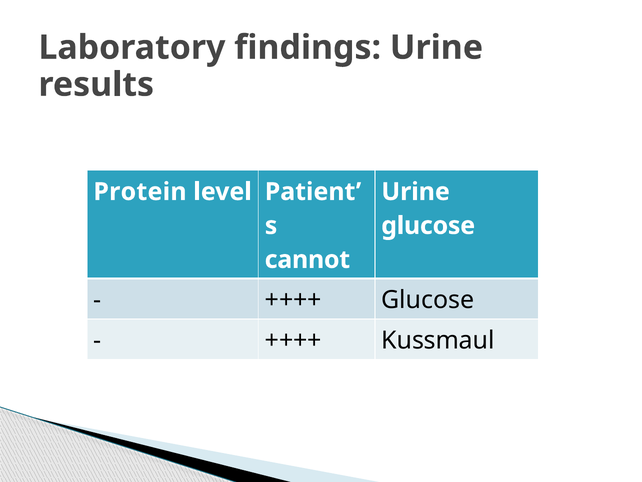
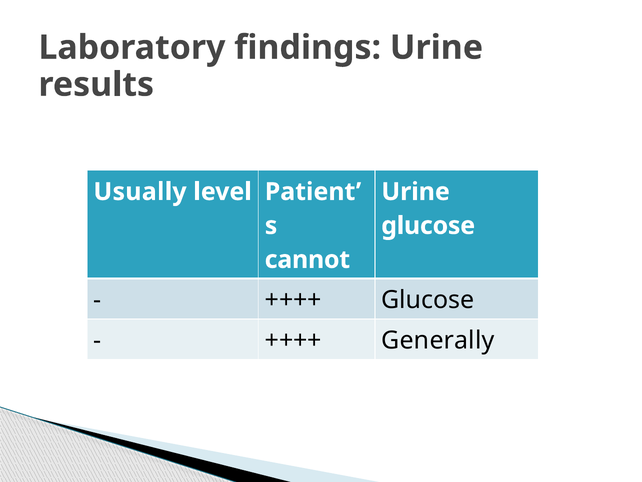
Protein: Protein -> Usually (140, 192)
Kussmaul: Kussmaul -> Generally (438, 340)
